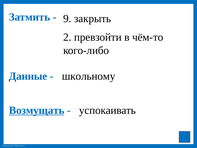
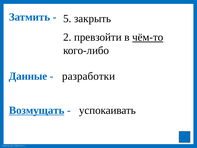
9: 9 -> 5 (67, 19)
чём-то underline: none -> present (148, 37)
школьному: школьному -> разработки (89, 76)
